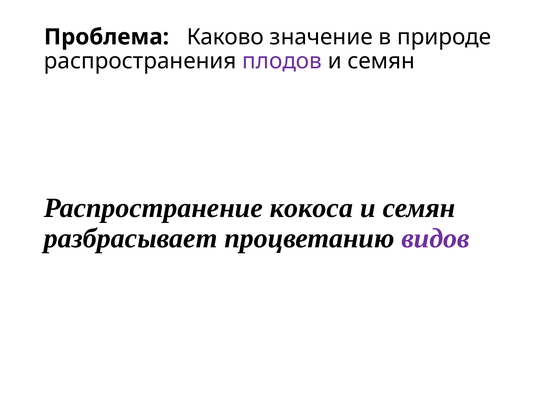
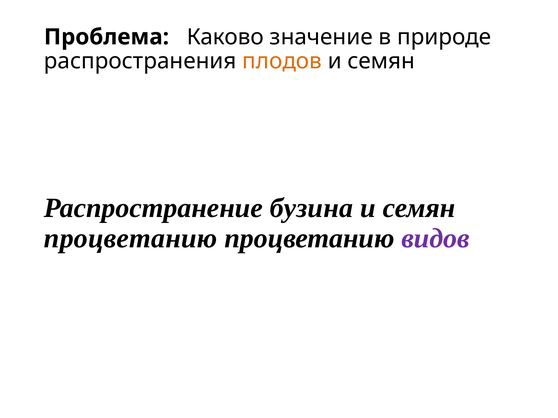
плодов colour: purple -> orange (282, 61)
кокоса: кокоса -> бузина (311, 208)
разбрасывает: разбрасывает -> процветанию (131, 238)
